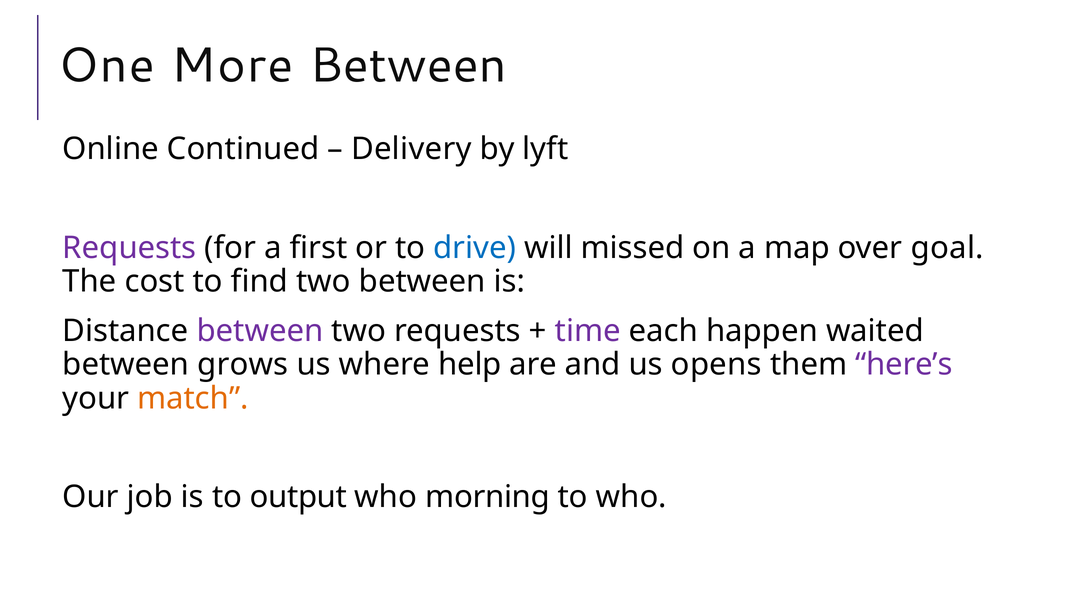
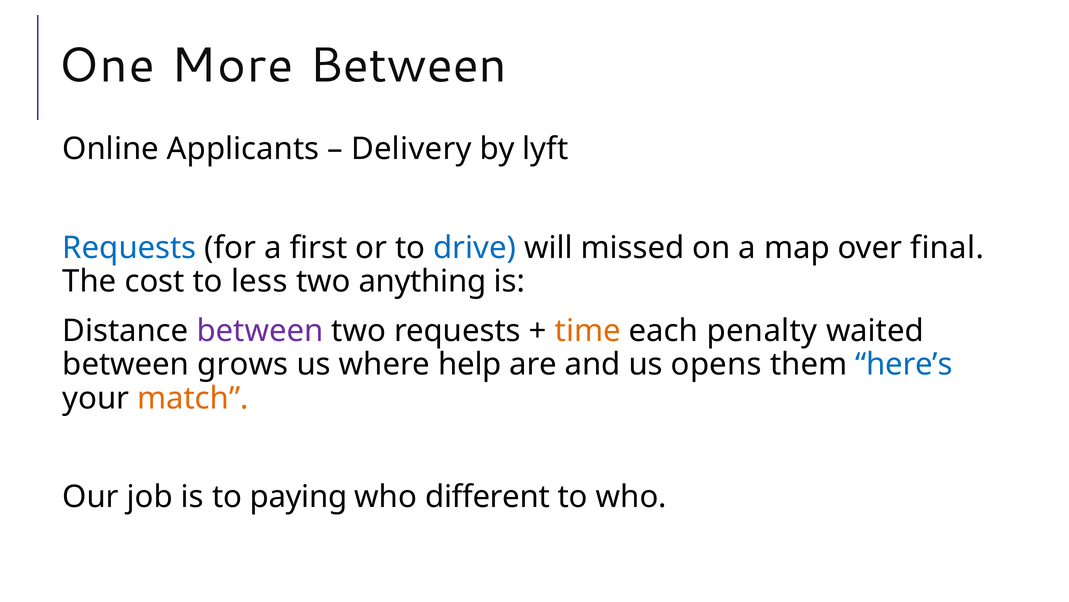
Continued: Continued -> Applicants (243, 149)
Requests colour: purple -> blue (129, 248)
goal: goal -> final (947, 248)
find: find -> less (259, 281)
two between: between -> anything (422, 281)
time colour: purple -> orange (588, 331)
happen: happen -> penalty (762, 331)
here’s colour: purple -> blue (904, 364)
output: output -> paying (298, 496)
morning: morning -> different (488, 496)
